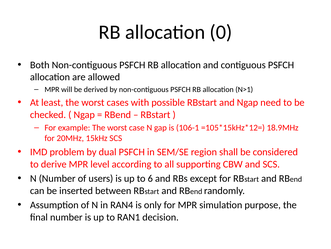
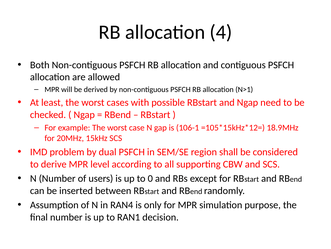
0: 0 -> 4 (221, 32)
6: 6 -> 0 (150, 178)
